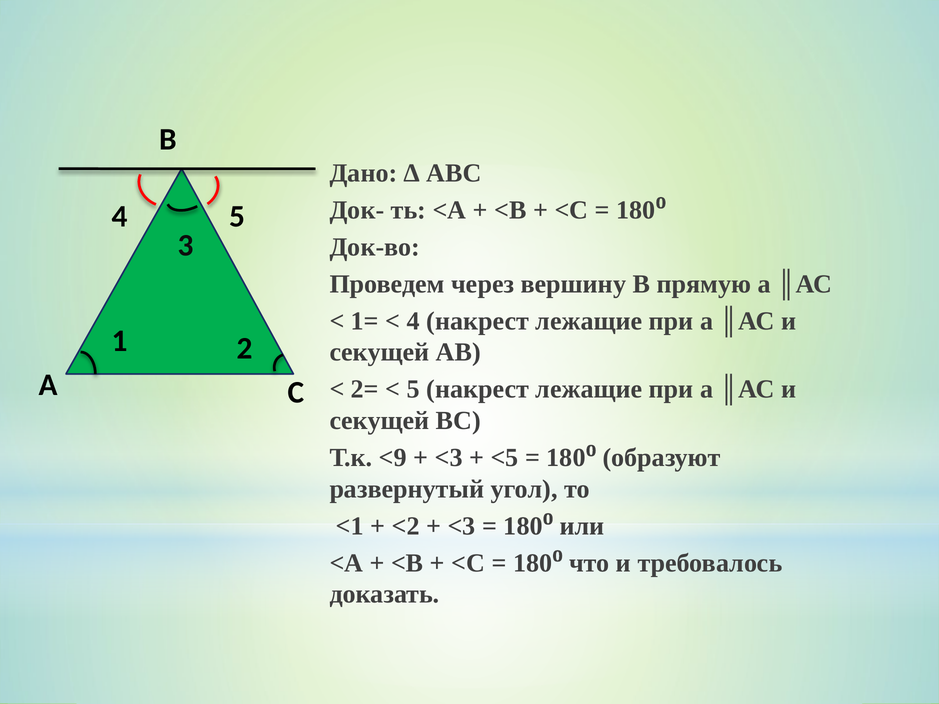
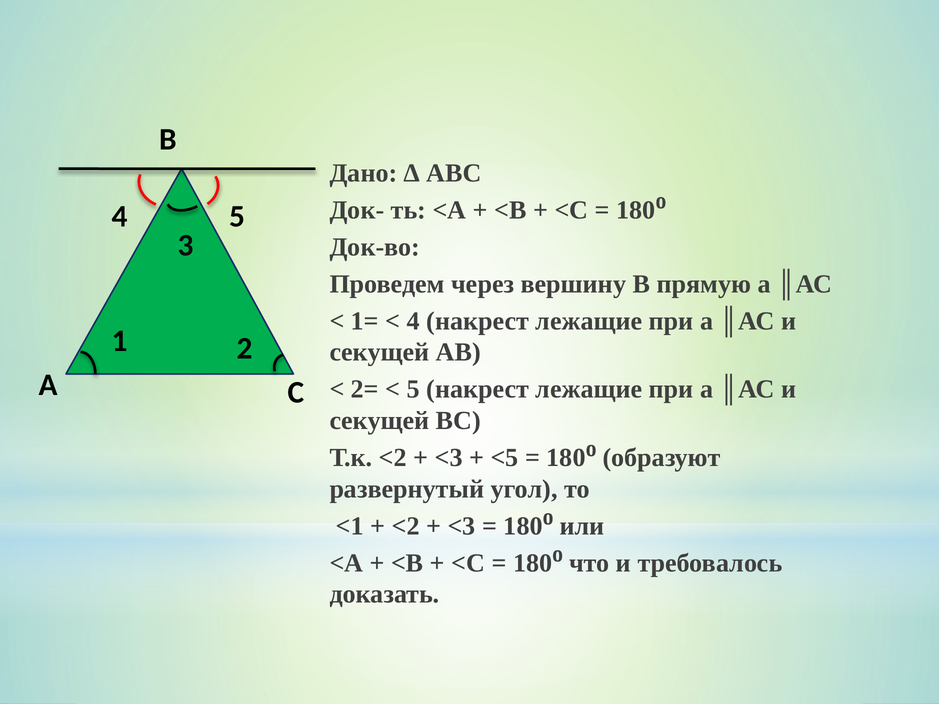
Т.к <9: <9 -> <2 (393, 458)
